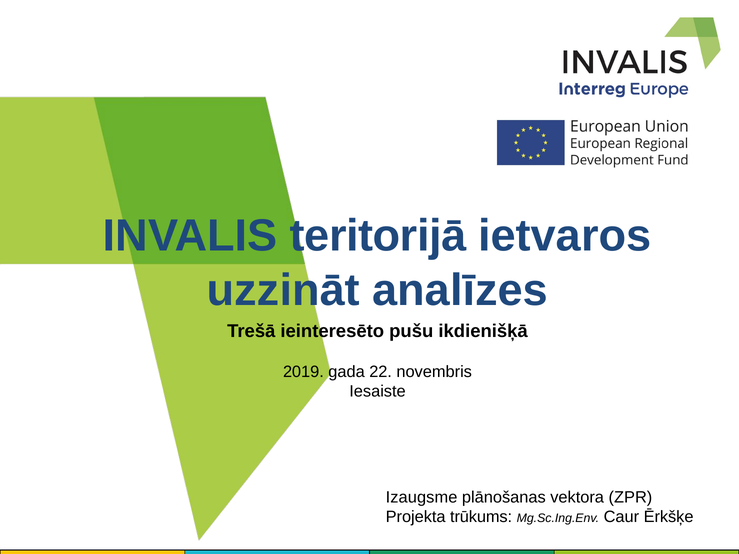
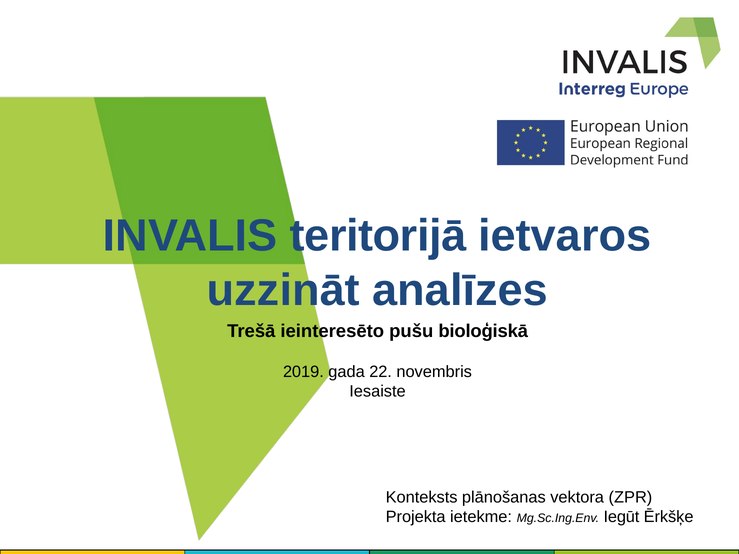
ikdienišķā: ikdienišķā -> bioloģiskā (483, 331)
Izaugsme: Izaugsme -> Konteksts (422, 498)
trūkums: trūkums -> ietekme (481, 517)
Caur: Caur -> Iegūt (621, 517)
